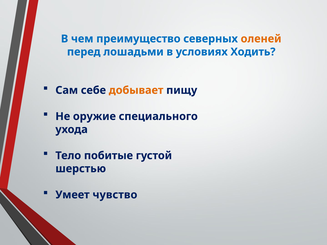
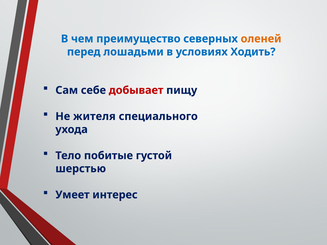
добывает colour: orange -> red (136, 90)
оружие: оружие -> жителя (94, 116)
чувство: чувство -> интерес (115, 195)
